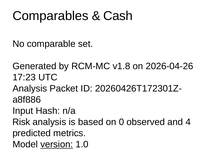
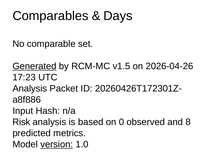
Cash: Cash -> Days (118, 16)
Generated underline: none -> present (34, 66)
v1.8: v1.8 -> v1.5 (121, 66)
4: 4 -> 8 (188, 122)
